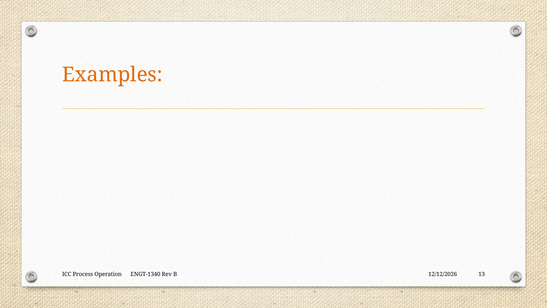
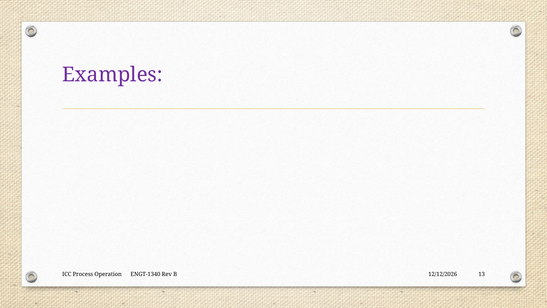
Examples colour: orange -> purple (112, 75)
